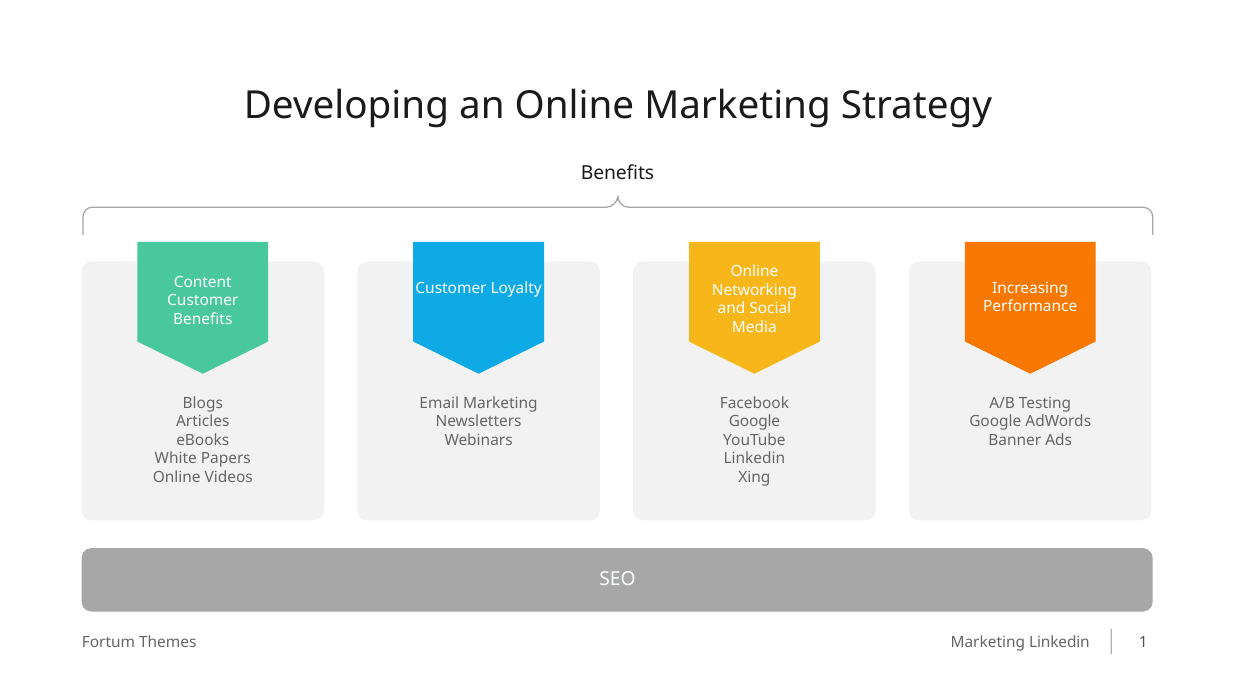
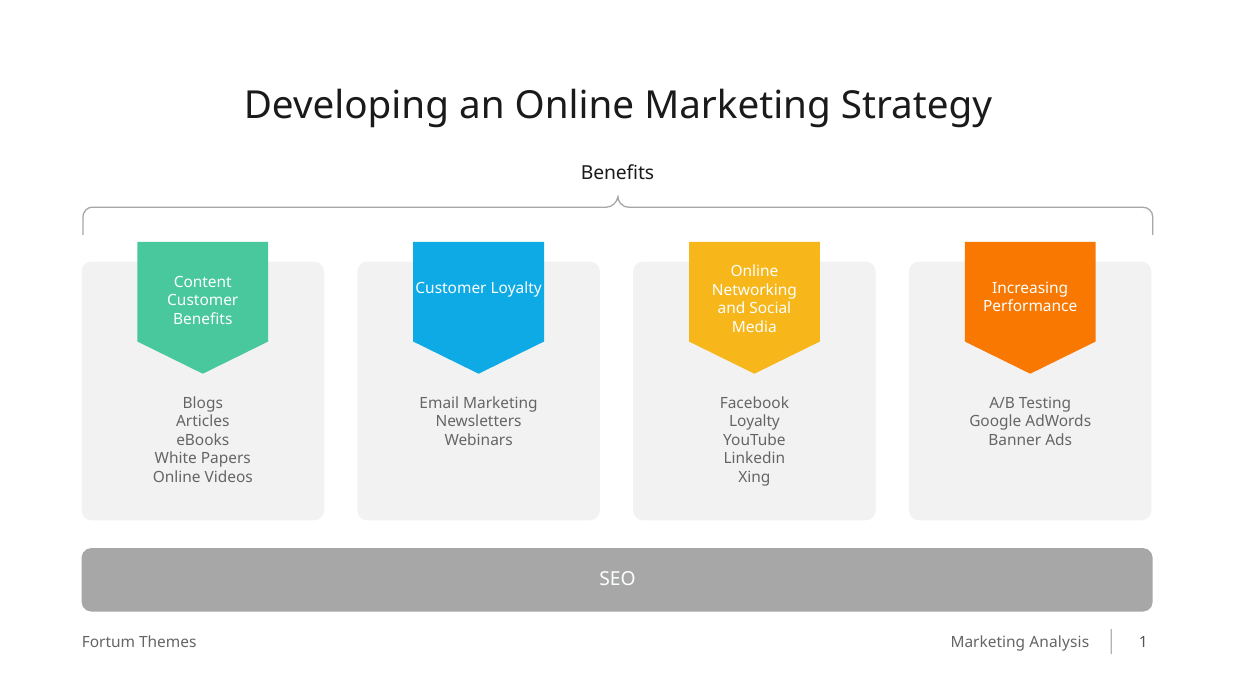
Google: Google -> Loyalty (754, 422)
Marketing Linkedin: Linkedin -> Analysis (1059, 642)
